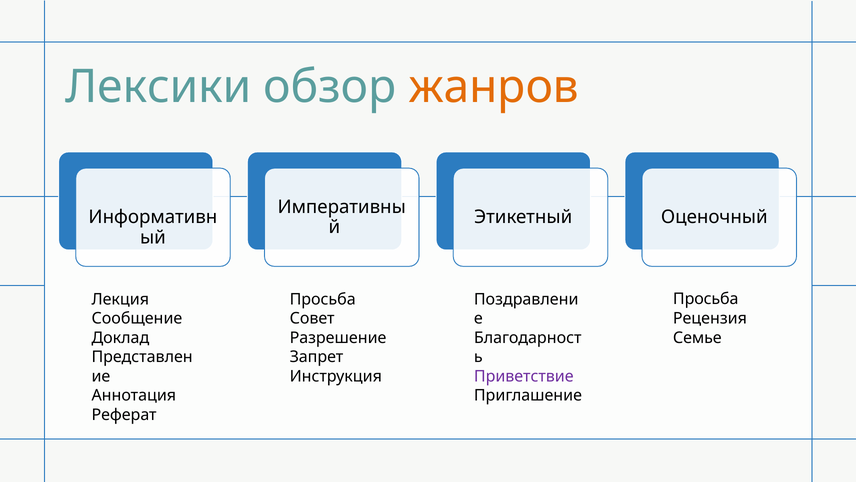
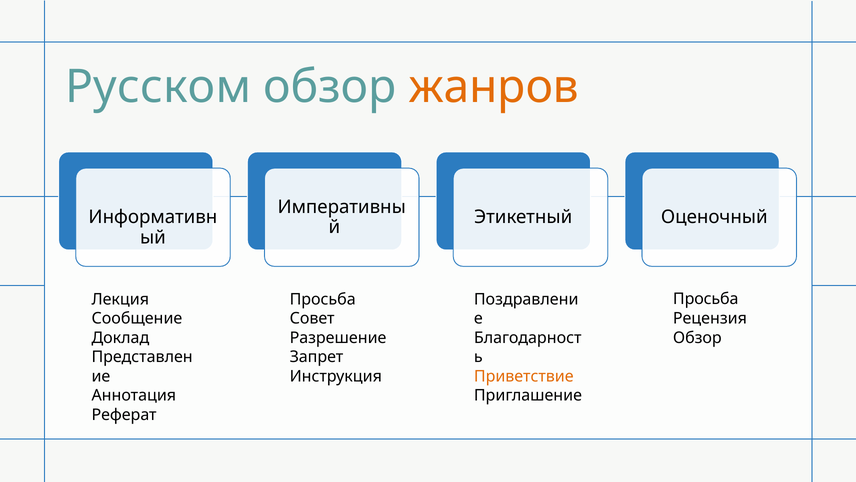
Лексики: Лексики -> Русском (158, 87)
Семье: Семье -> Обзор (697, 337)
Приветствие colour: purple -> orange (524, 376)
